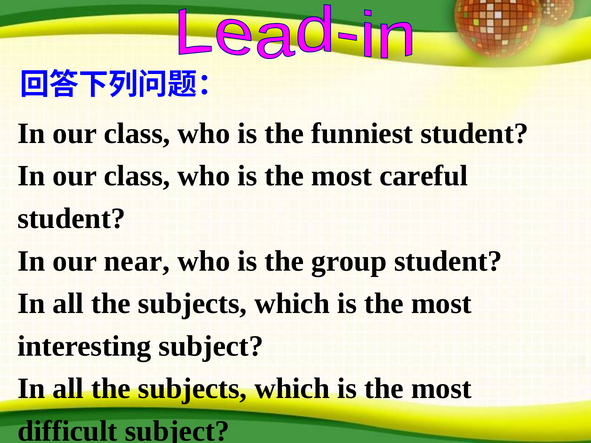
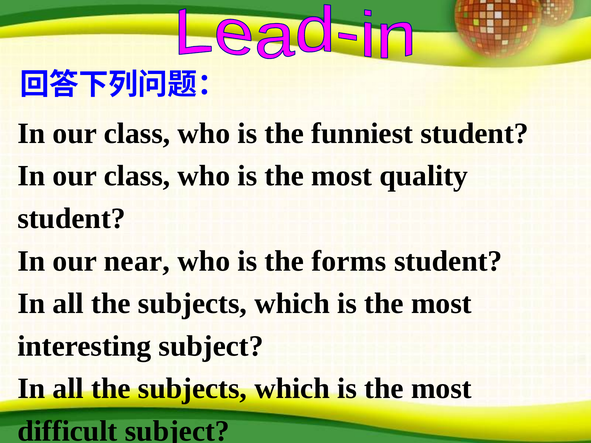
careful: careful -> quality (424, 176)
group: group -> forms (349, 261)
